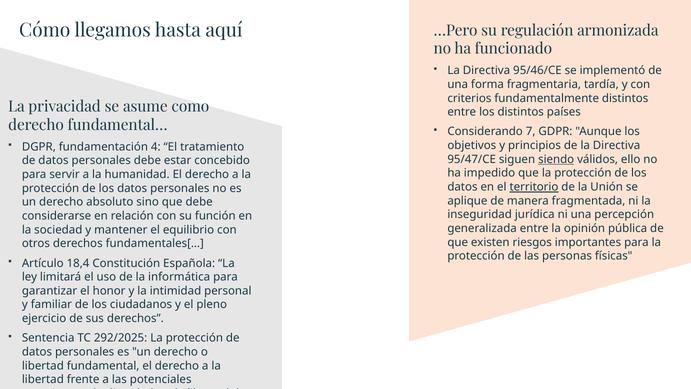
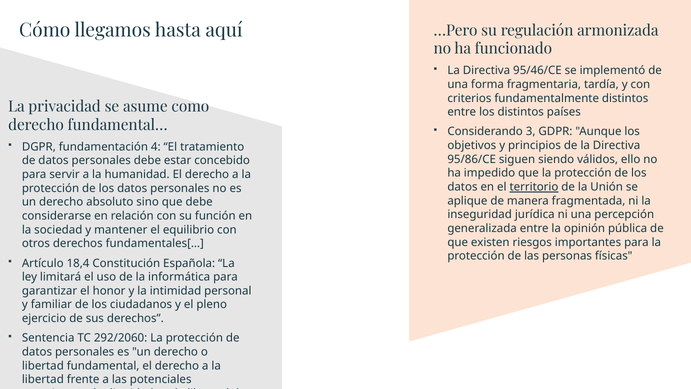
7: 7 -> 3 (531, 132)
95/47/CE: 95/47/CE -> 95/86/CE (472, 159)
siendo underline: present -> none (556, 159)
292/2025: 292/2025 -> 292/2060 (121, 338)
